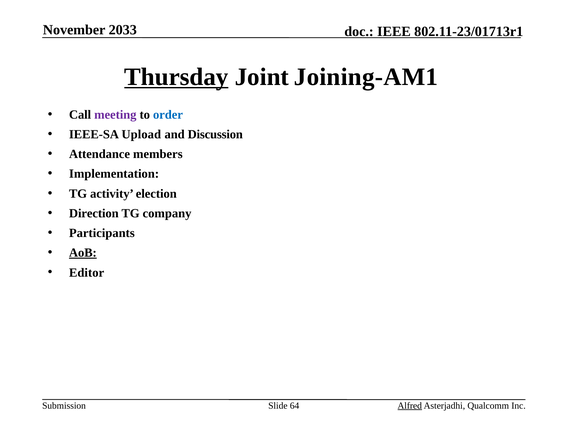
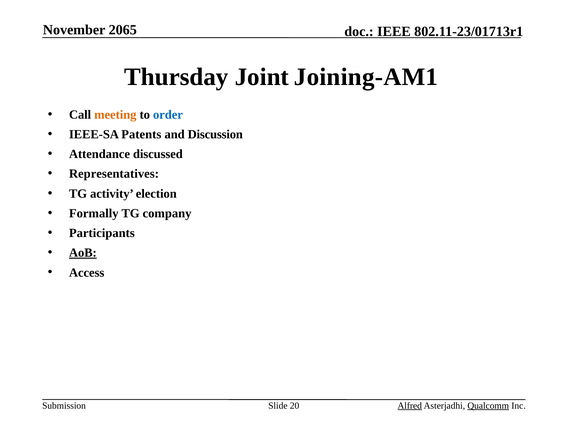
2033: 2033 -> 2065 (123, 30)
Thursday underline: present -> none (176, 77)
meeting colour: purple -> orange (115, 114)
Upload: Upload -> Patents (141, 134)
members: members -> discussed (158, 154)
Implementation: Implementation -> Representatives (114, 174)
Direction: Direction -> Formally (94, 213)
Editor: Editor -> Access (87, 272)
64: 64 -> 20 (295, 405)
Qualcomm underline: none -> present (488, 405)
